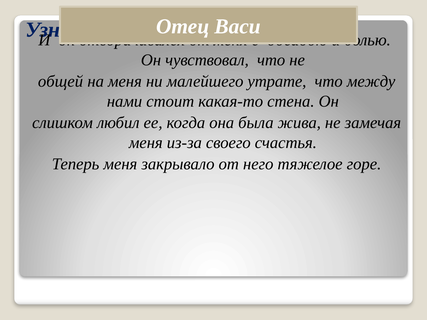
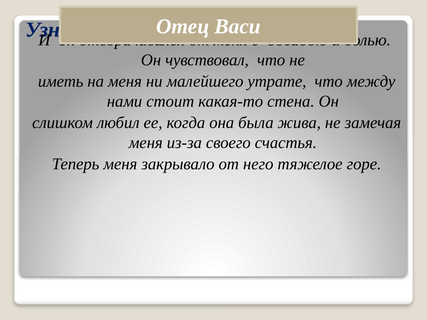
общей: общей -> иметь (61, 82)
